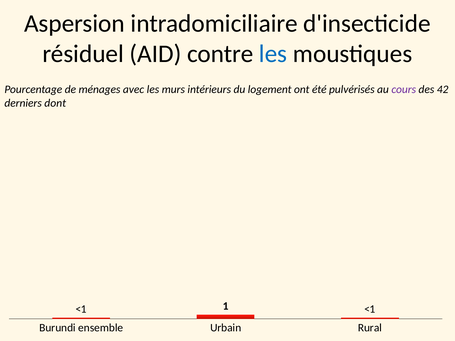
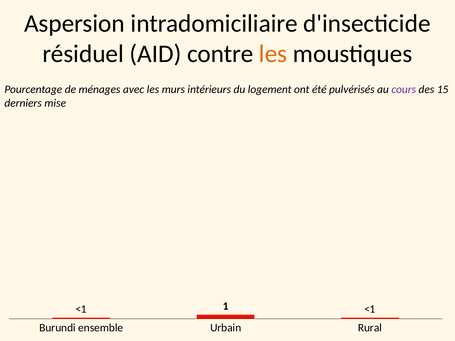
les colour: blue -> orange (273, 54)
42: 42 -> 15 (443, 89)
dont: dont -> mise (55, 103)
